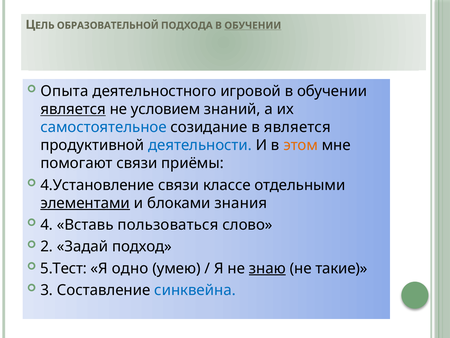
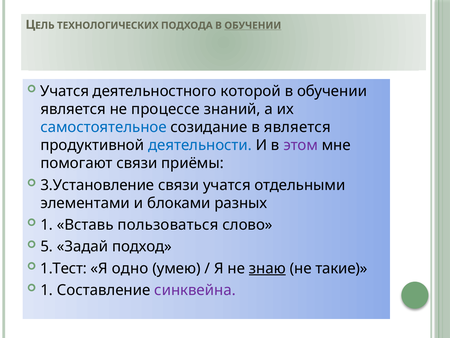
ОБРАЗОВАТЕЛЬНОЙ: ОБРАЗОВАТЕЛЬНОЙ -> ТЕХНОЛОГИЧЕСКИХ (108, 25)
Опыта: Опыта -> Учатся (65, 91)
игровой: игровой -> которой (251, 91)
является underline: present -> none (73, 109)
условием: условием -> процессе (165, 109)
этом colour: orange -> purple (301, 145)
4.Установление: 4.Установление -> 3.Установление (97, 185)
связи классе: классе -> учатся (227, 185)
элементами underline: present -> none (85, 203)
знания: знания -> разных (241, 203)
4: 4 -> 1 (47, 225)
2: 2 -> 5 (47, 246)
5.Тест: 5.Тест -> 1.Тест (64, 268)
3: 3 -> 1 (47, 290)
синквейна colour: blue -> purple (195, 290)
